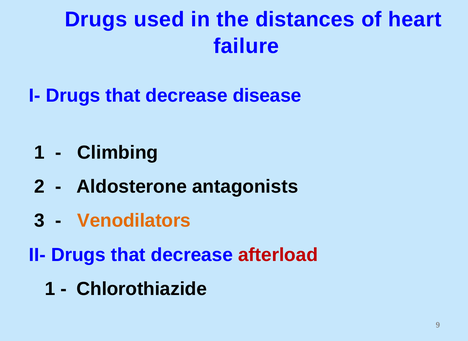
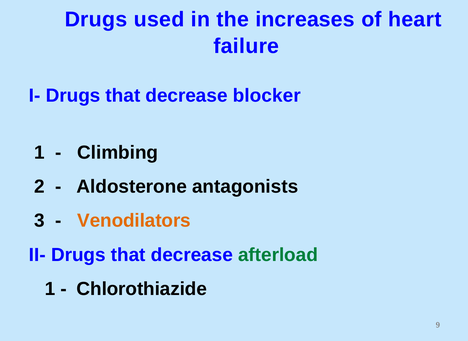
distances: distances -> increases (305, 19)
disease: disease -> blocker (267, 95)
afterload colour: red -> green (278, 254)
